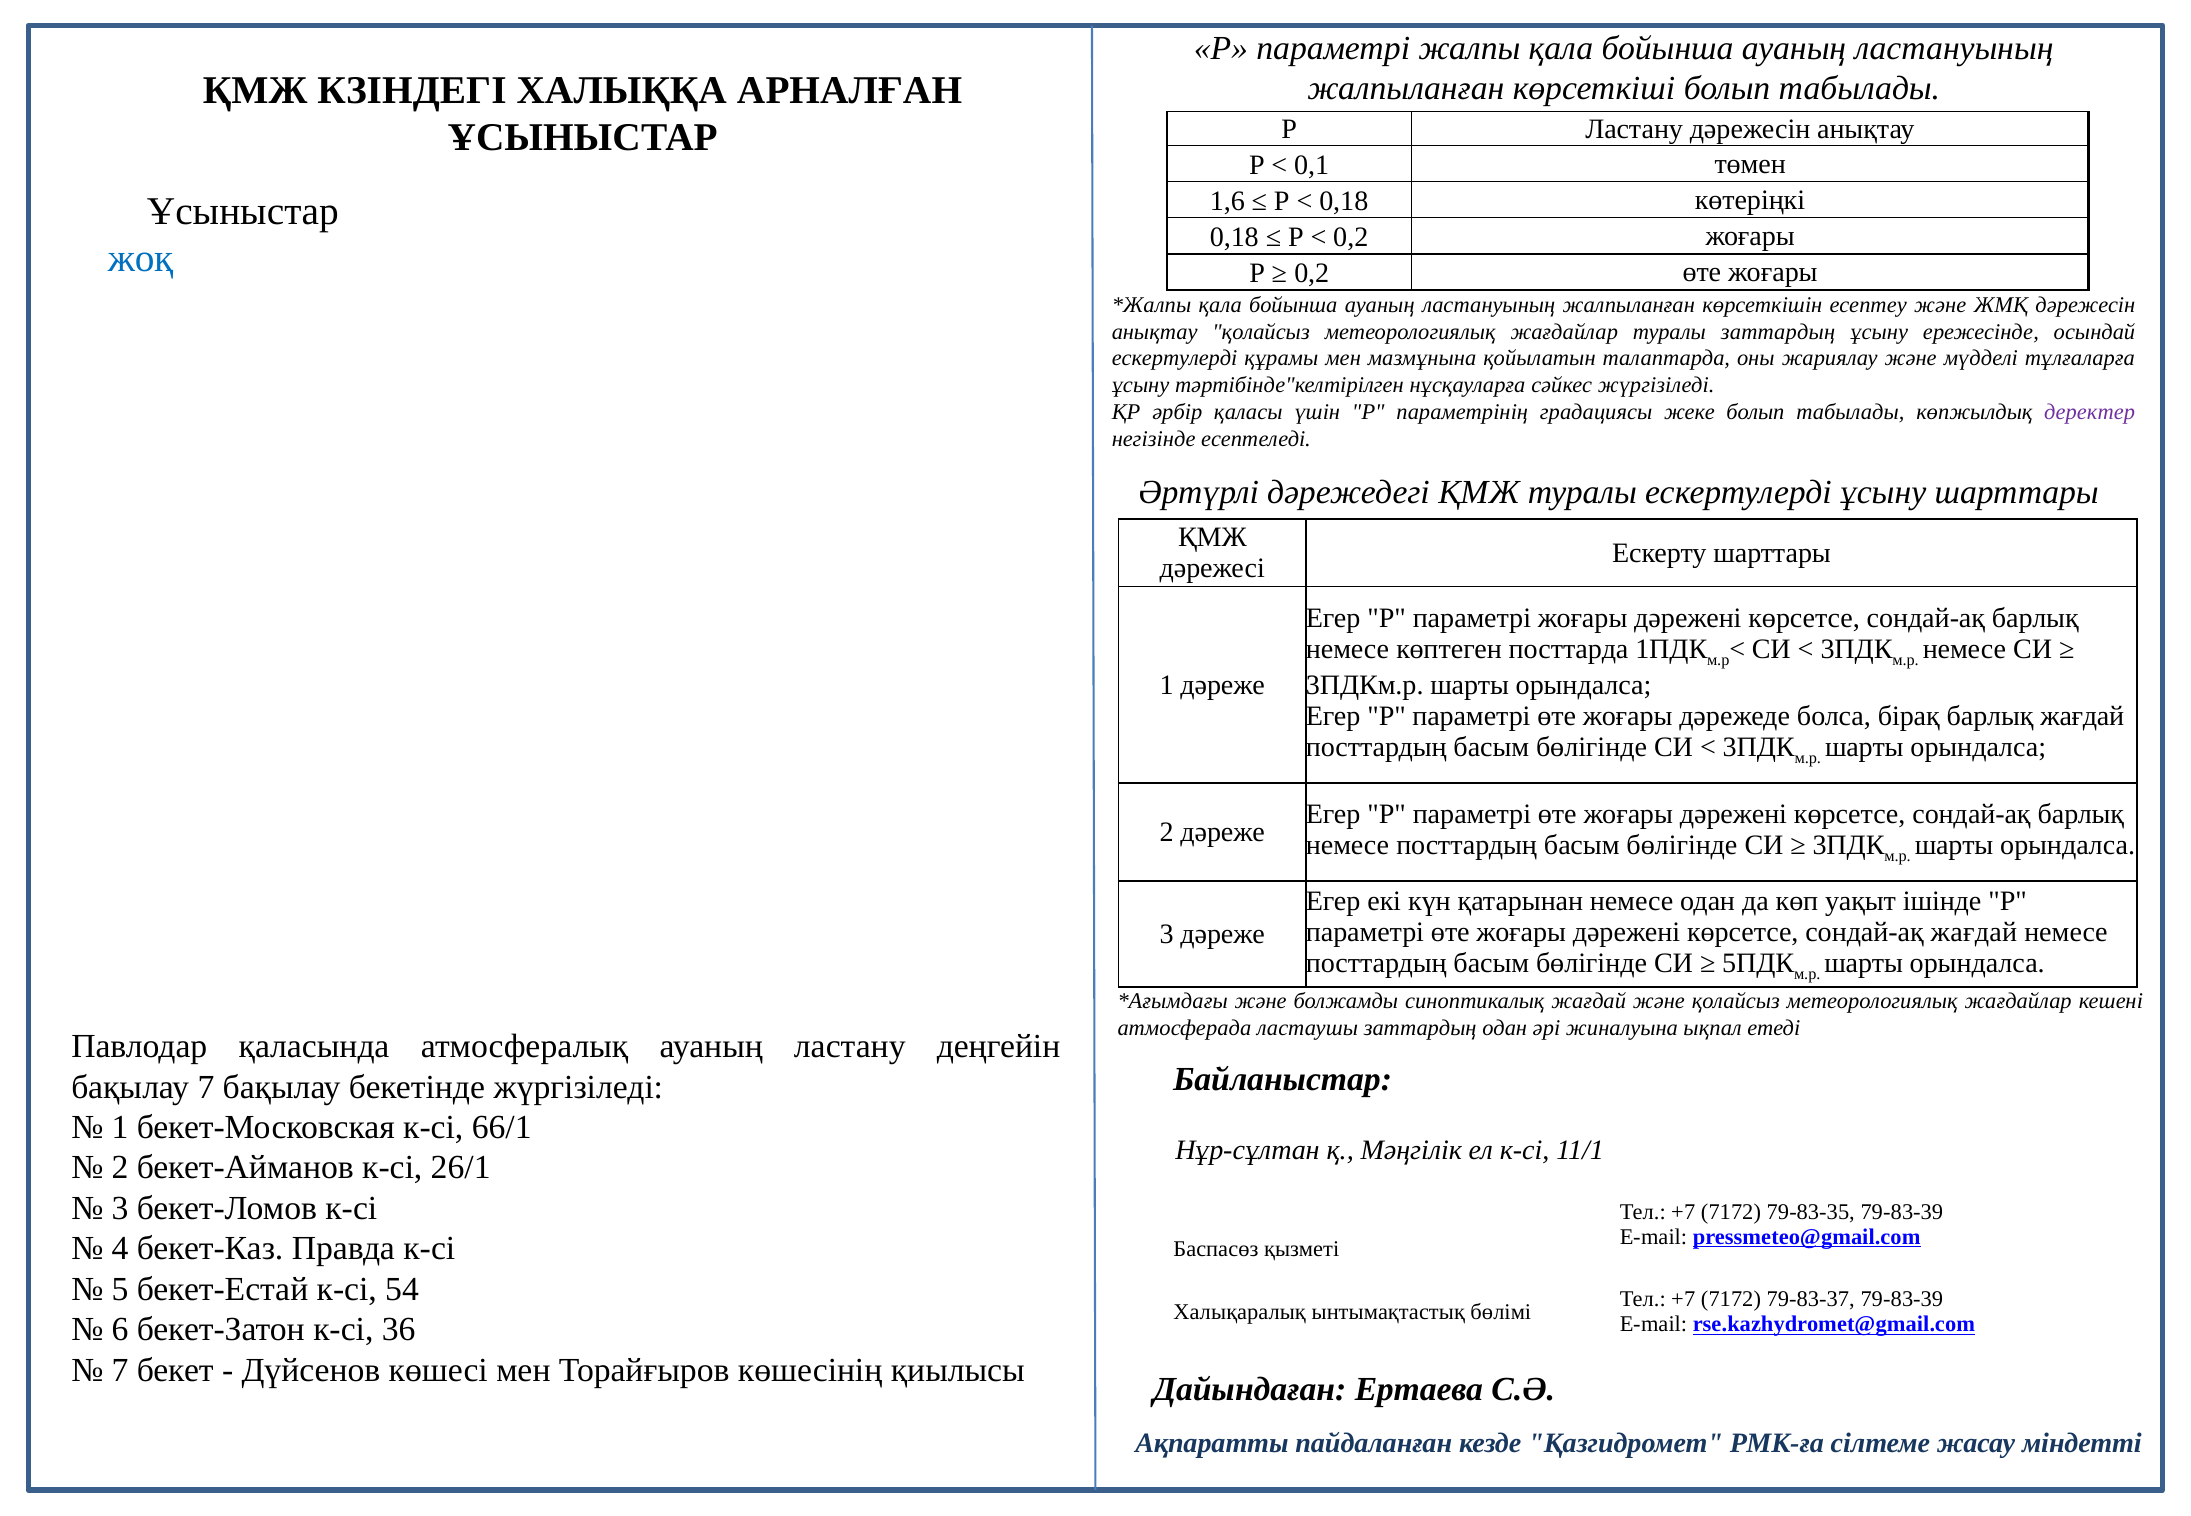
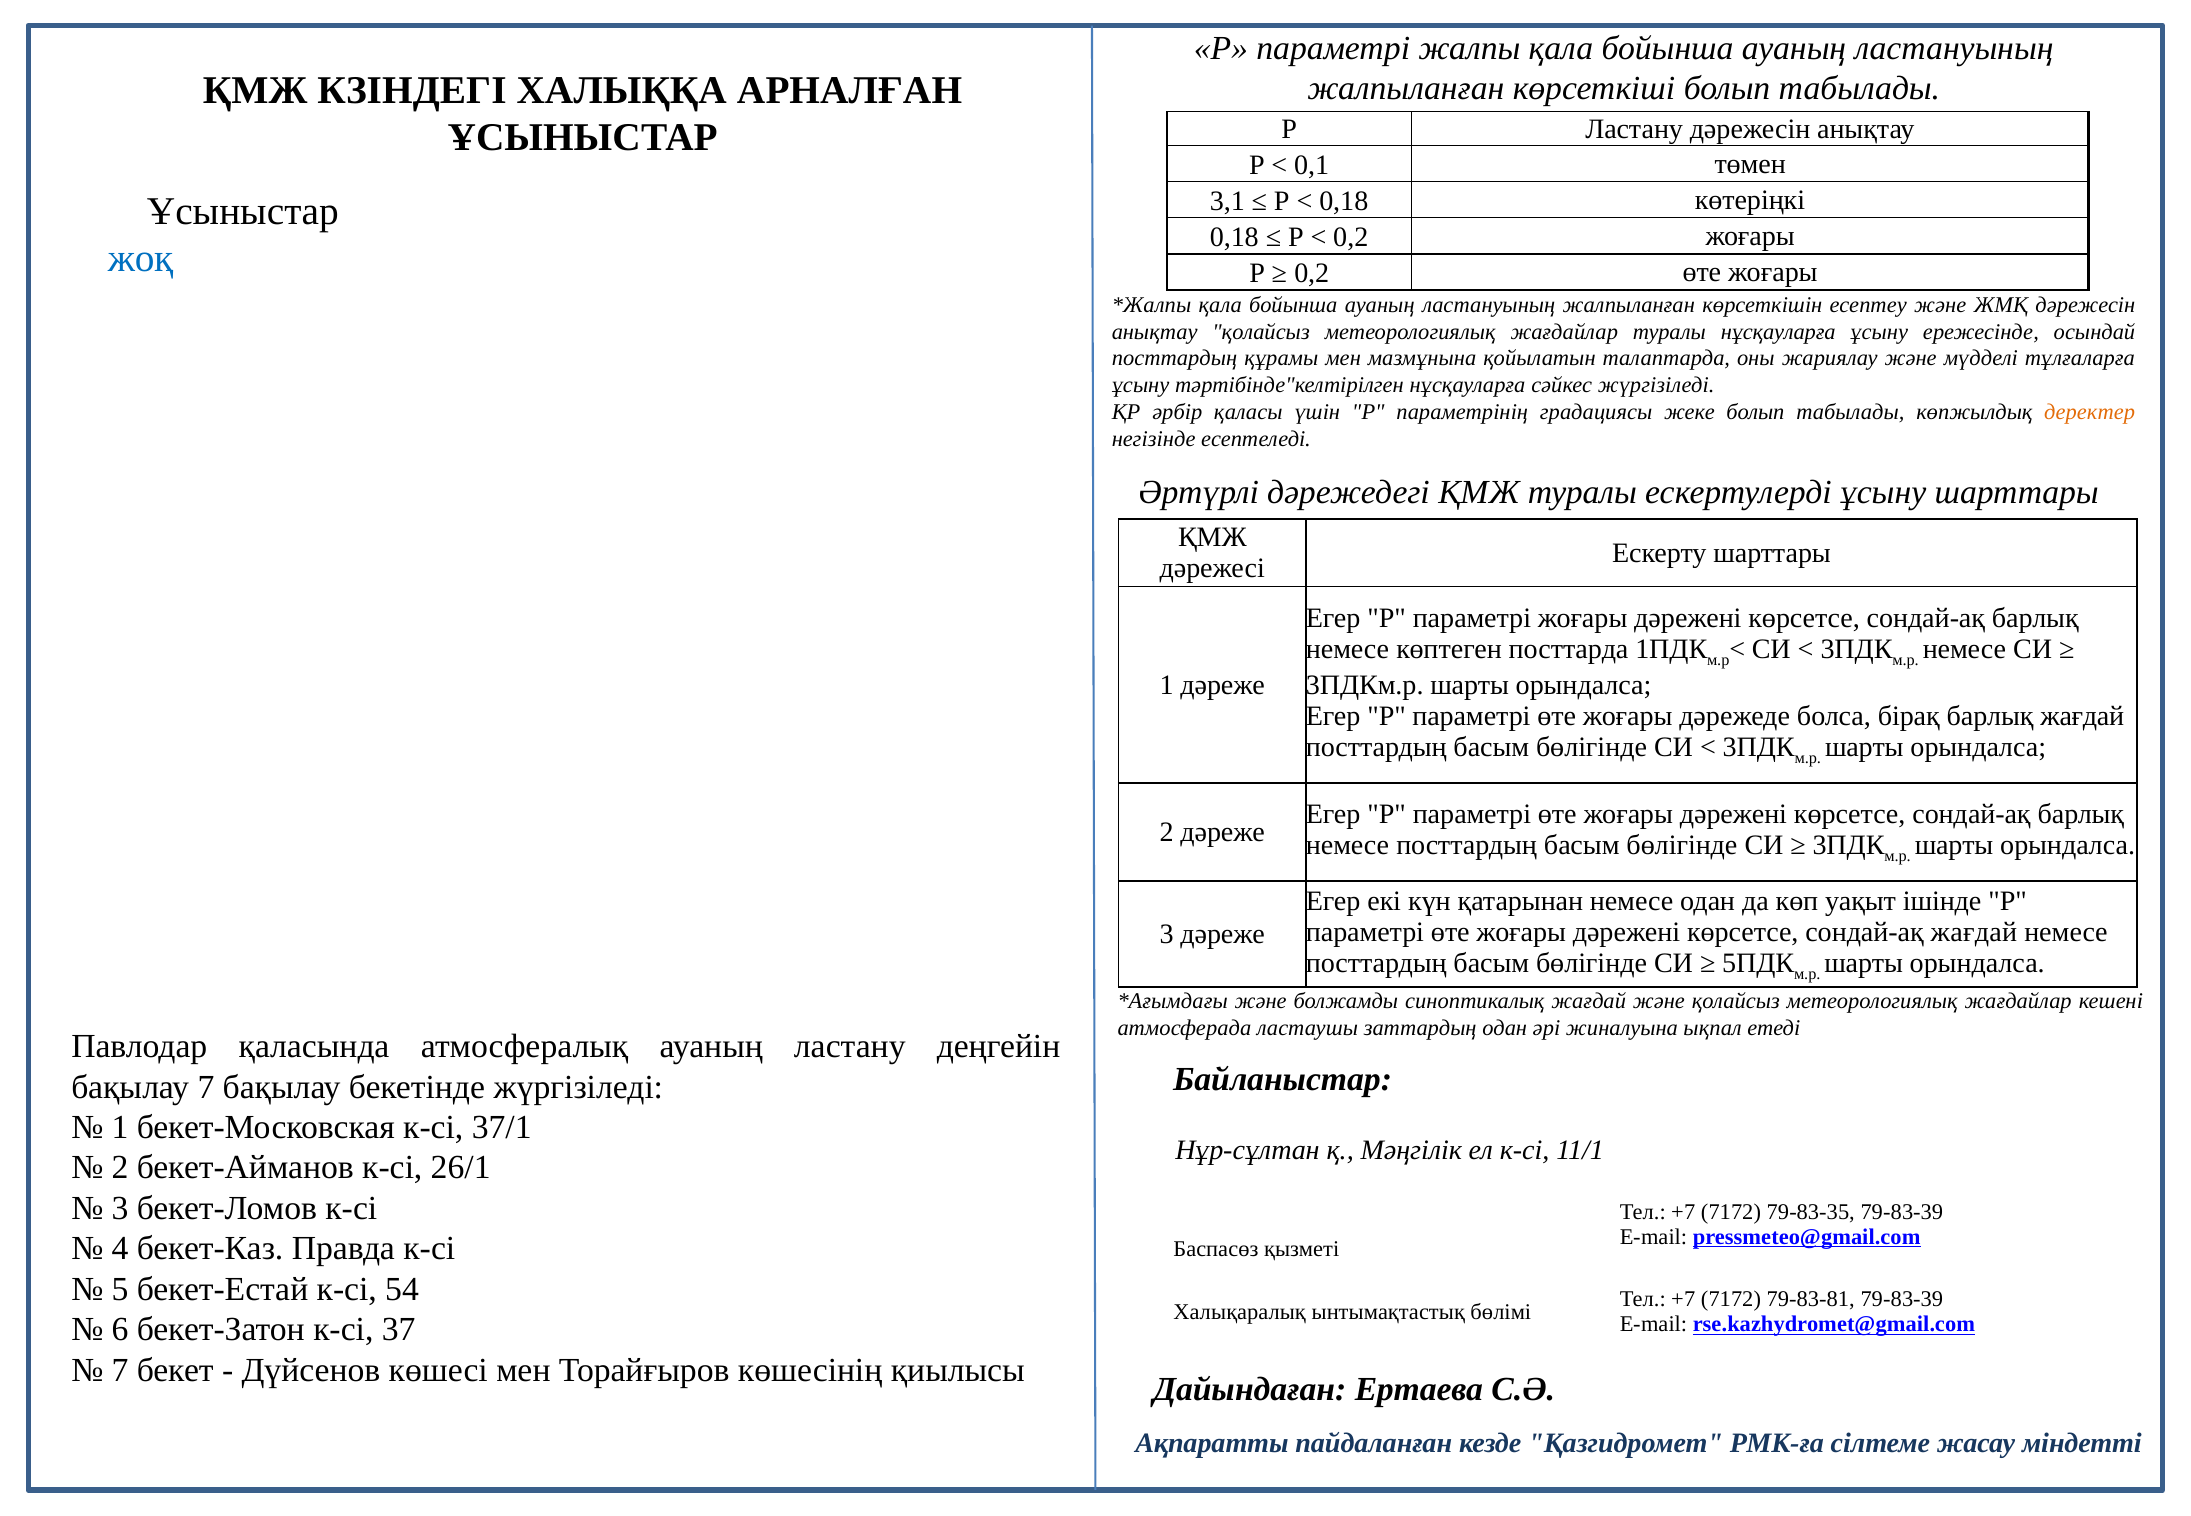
1,6: 1,6 -> 3,1 (1227, 201)
туралы заттардың: заттардың -> нұсқауларға (1778, 332)
ескертулерді: ескертулерді -> посттардың (1175, 359)
деректер colour: purple -> orange (2090, 413)
66/1: 66/1 -> 37/1 (502, 1128)
79-83-37: 79-83-37 -> 79-83-81 (1811, 1300)
36: 36 -> 37 (399, 1330)
